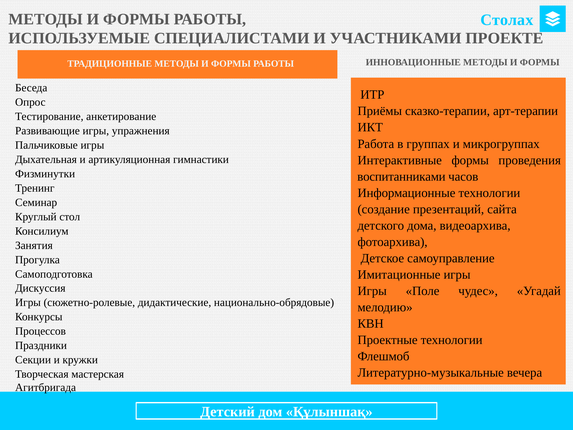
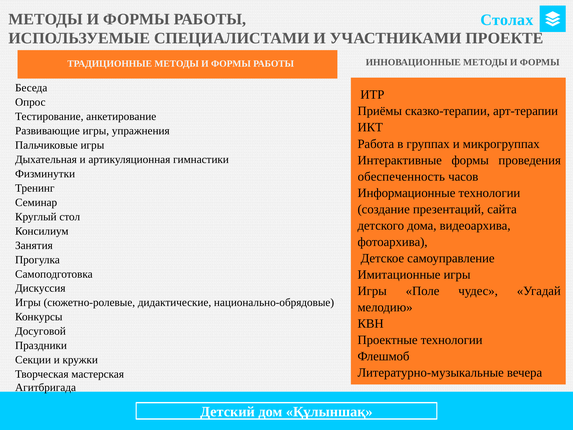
воспитанниками: воспитанниками -> обеспеченность (401, 176)
Процессов: Процессов -> Досуговой (41, 331)
